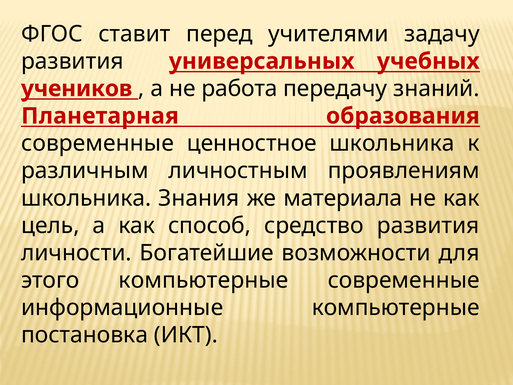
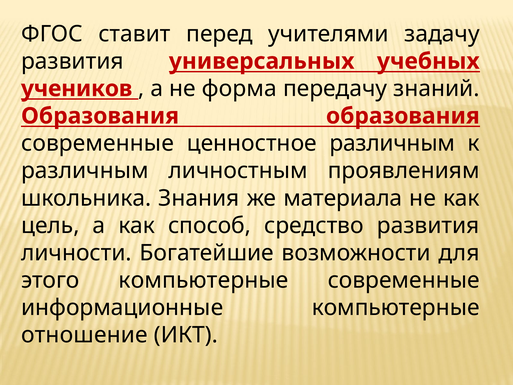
работа: работа -> форма (239, 89)
Планетарная: Планетарная -> Образования (100, 116)
ценностное школьника: школьника -> различным (392, 143)
постановка: постановка -> отношение (84, 335)
